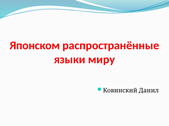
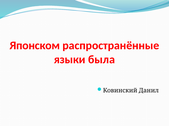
миру: миру -> была (101, 60)
